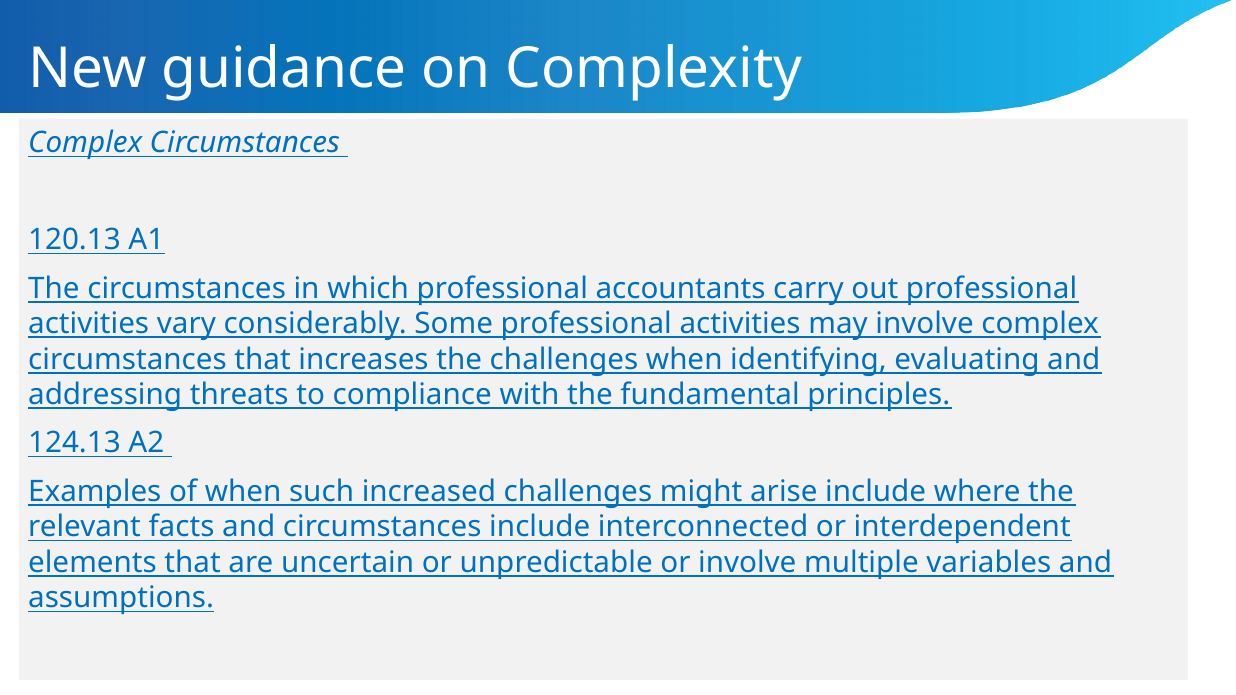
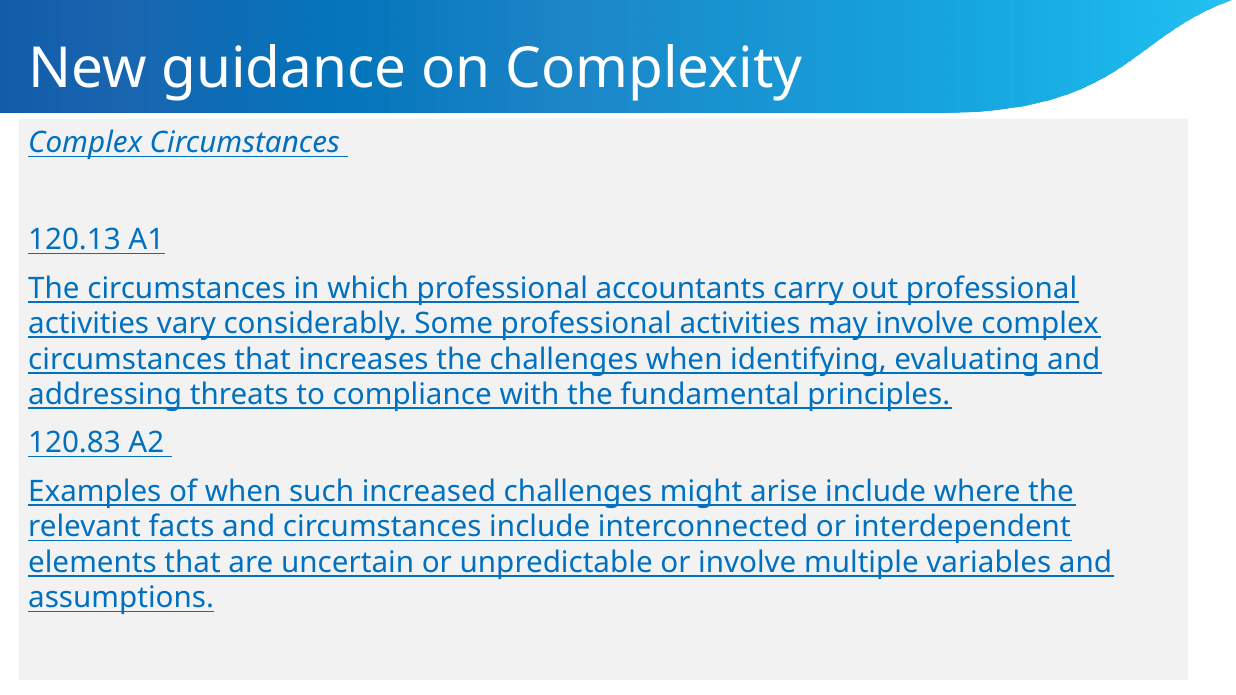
124.13: 124.13 -> 120.83 (74, 443)
